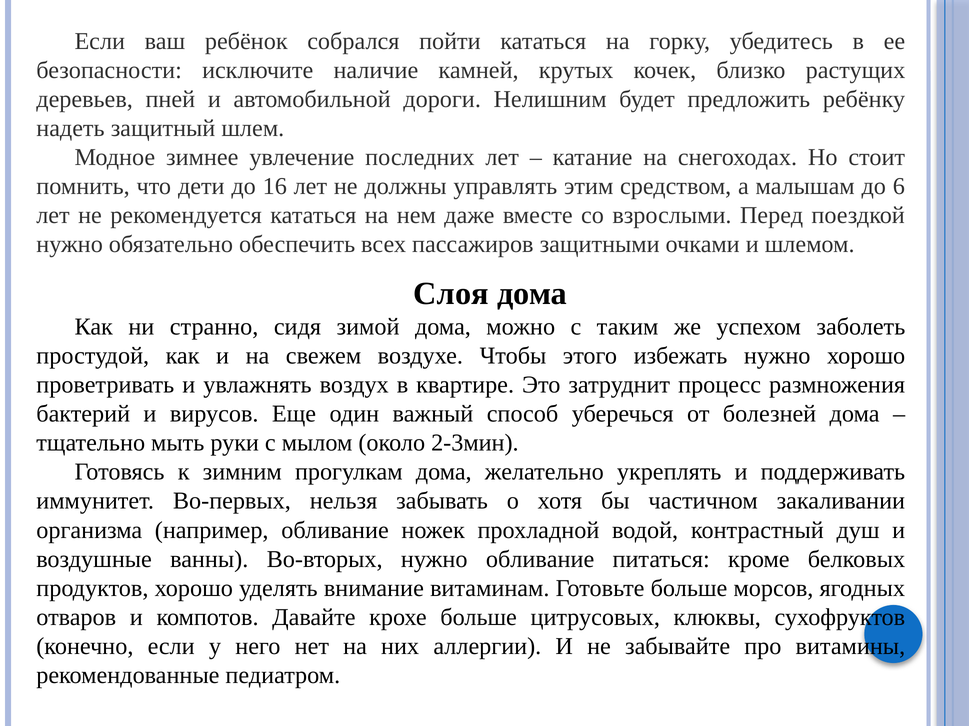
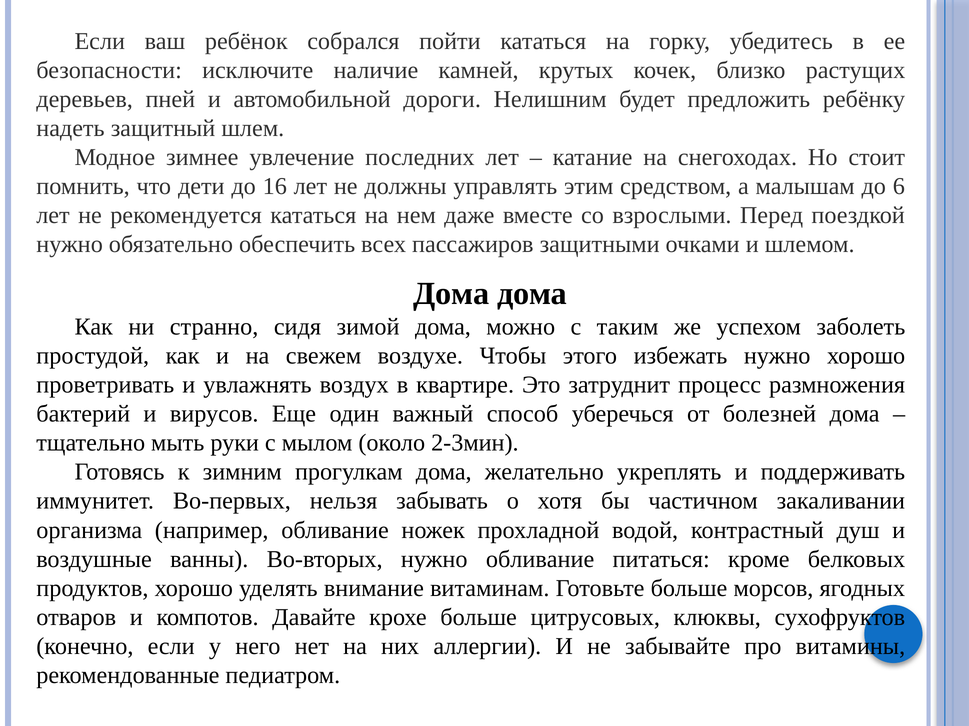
Слоя: Слоя -> Дома (451, 294)
